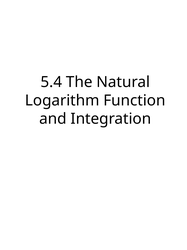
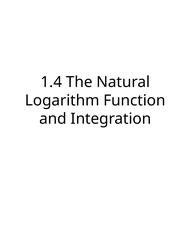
5.4: 5.4 -> 1.4 (51, 82)
